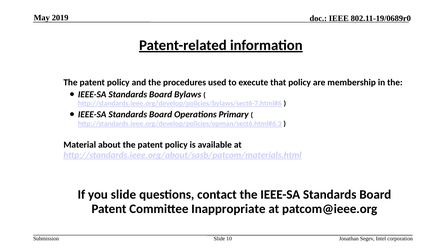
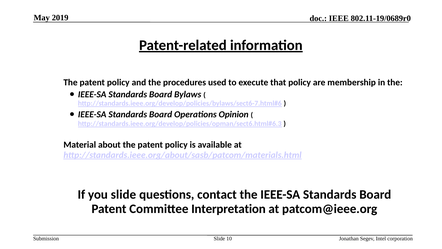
Primary: Primary -> Opinion (234, 114)
Inappropriate: Inappropriate -> Interpretation (228, 209)
